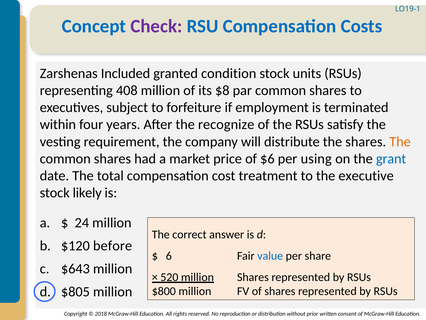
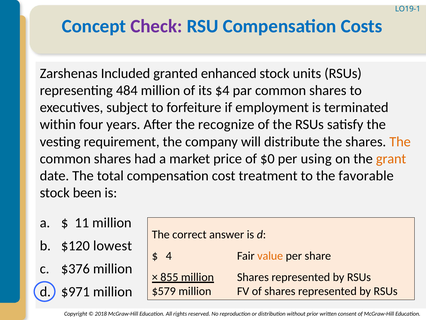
condition: condition -> enhanced (229, 73)
408: 408 -> 484 (127, 90)
$8: $8 -> $4 (222, 90)
$6: $6 -> $0 (267, 158)
grant colour: blue -> orange (391, 158)
executive: executive -> favorable (366, 176)
likely: likely -> been (87, 193)
24: 24 -> 11 (82, 223)
before: before -> lowest (113, 246)
6: 6 -> 4 (169, 255)
value colour: blue -> orange (270, 255)
$643: $643 -> $376 (75, 269)
520: 520 -> 855 (169, 277)
$805: $805 -> $971 (75, 291)
$800: $800 -> $579 (164, 291)
